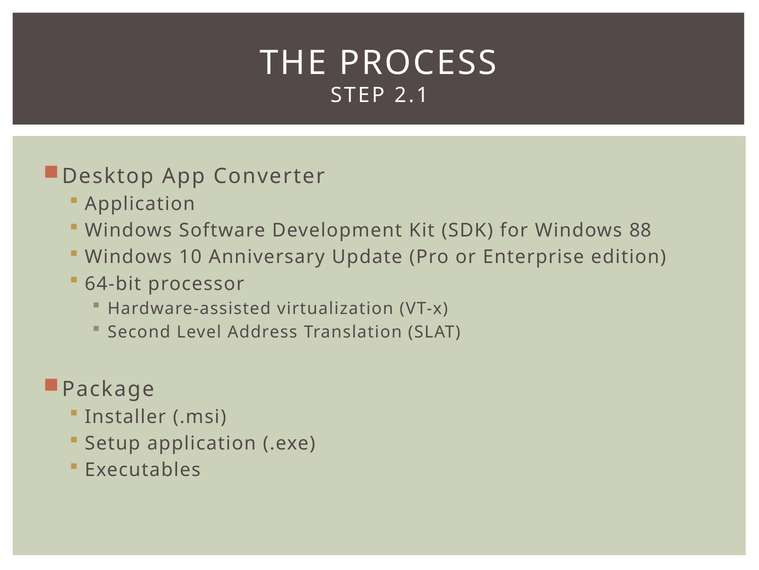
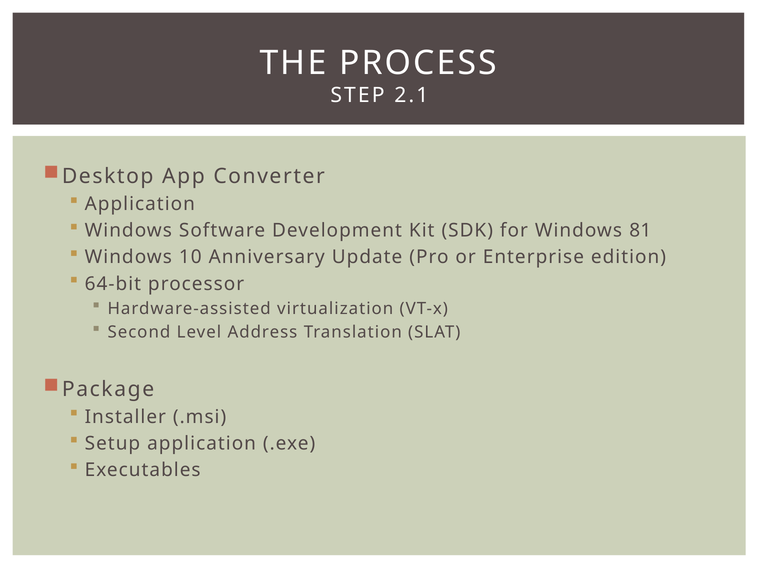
88: 88 -> 81 (640, 230)
